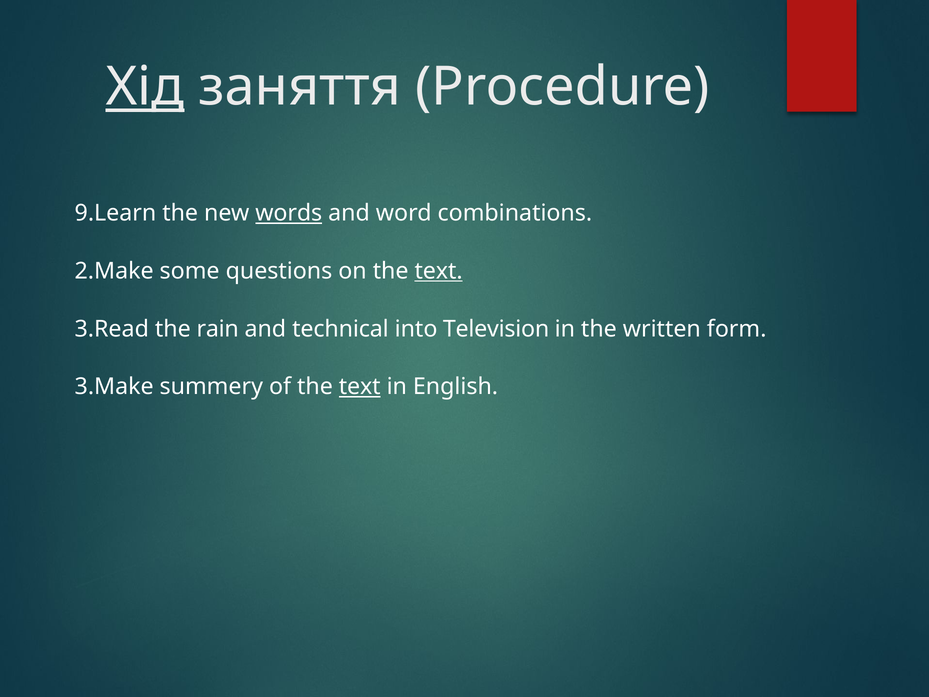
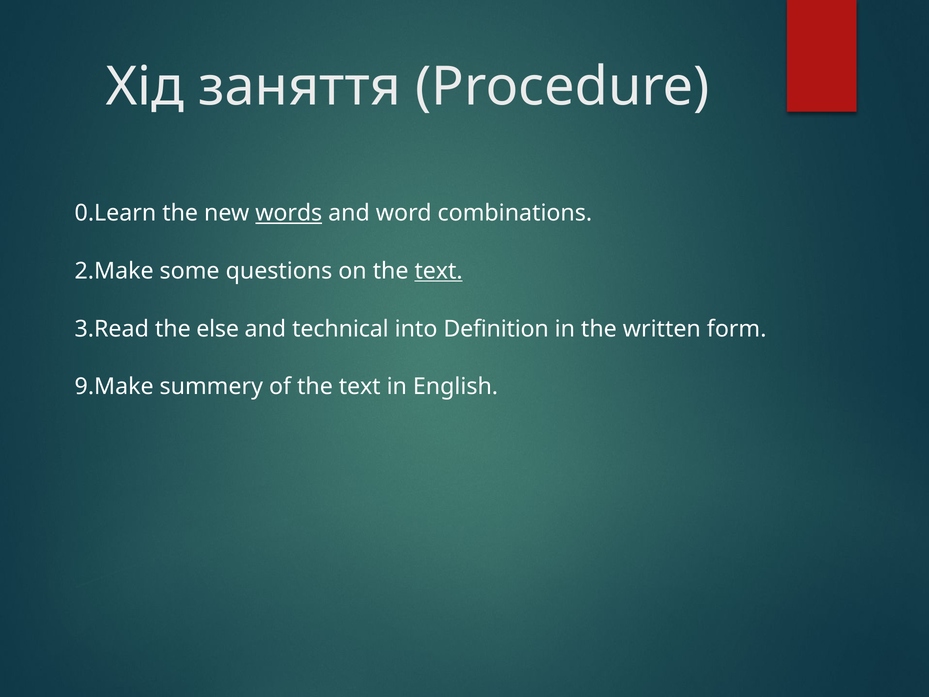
Хід underline: present -> none (145, 87)
9.Learn: 9.Learn -> 0.Learn (115, 213)
rain: rain -> else (218, 329)
Television: Television -> Definition (496, 329)
3.Make: 3.Make -> 9.Make (114, 387)
text underline: present -> none (360, 387)
